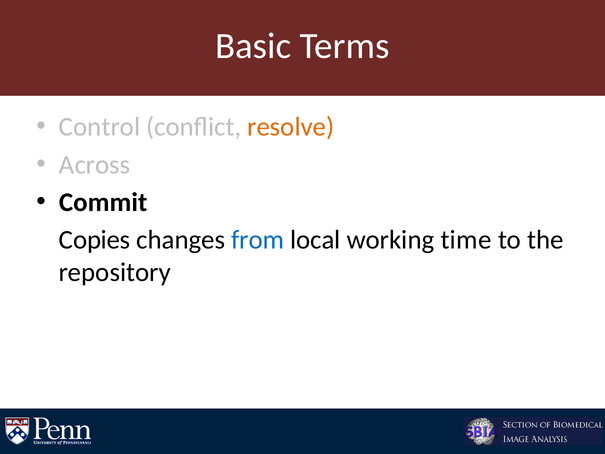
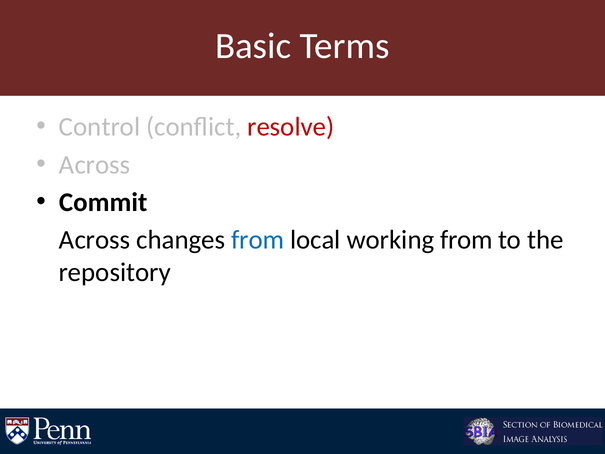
resolve colour: orange -> red (291, 127)
Copies: Copies -> Across (95, 240)
working time: time -> from (466, 240)
